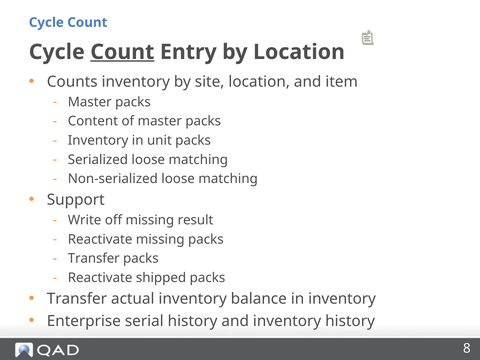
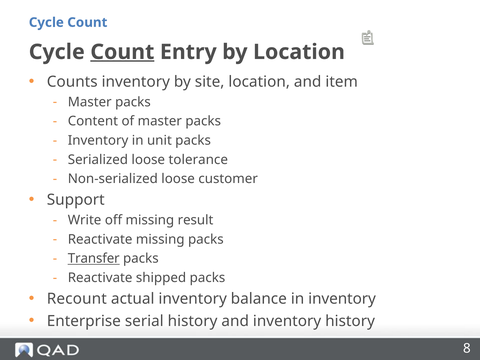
Serialized loose matching: matching -> tolerance (198, 160)
Non-serialized loose matching: matching -> customer (228, 179)
Transfer underline: none -> present (94, 259)
Transfer: Transfer -> Recount (77, 299)
